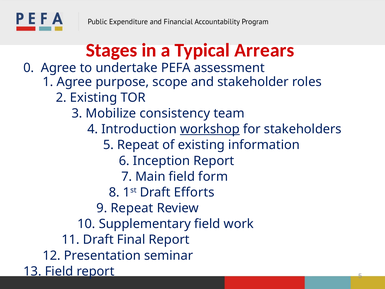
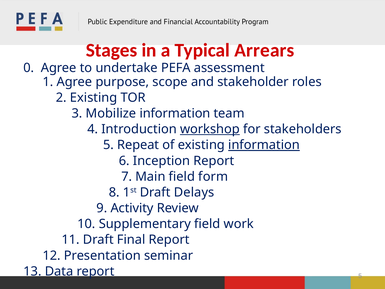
Mobilize consistency: consistency -> information (175, 113)
information underline: none -> present (264, 145)
Efforts: Efforts -> Delays (194, 192)
9 Repeat: Repeat -> Activity (132, 208)
13 Field: Field -> Data (59, 271)
